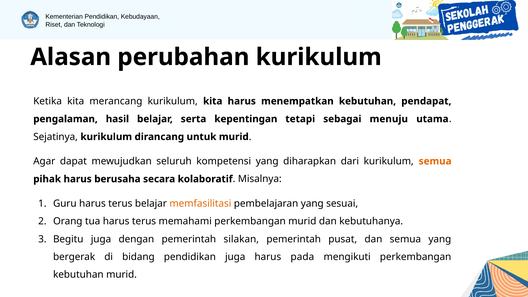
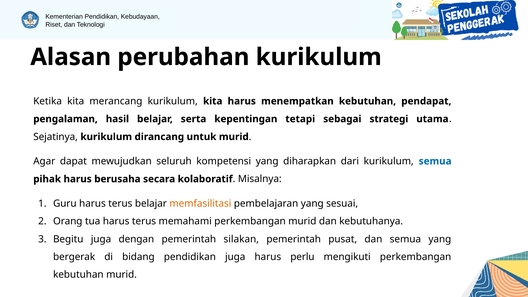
menuju: menuju -> strategi (389, 119)
semua colour: orange -> blue (435, 161)
pada: pada -> perlu (302, 257)
